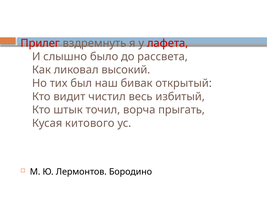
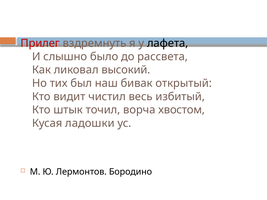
лафета colour: red -> black (168, 43)
прыгать: прыгать -> хвостом (182, 110)
китового: китового -> ладошки (90, 123)
